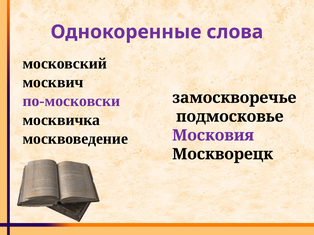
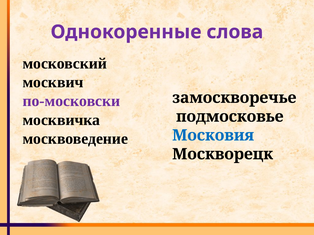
Московия colour: purple -> blue (213, 136)
